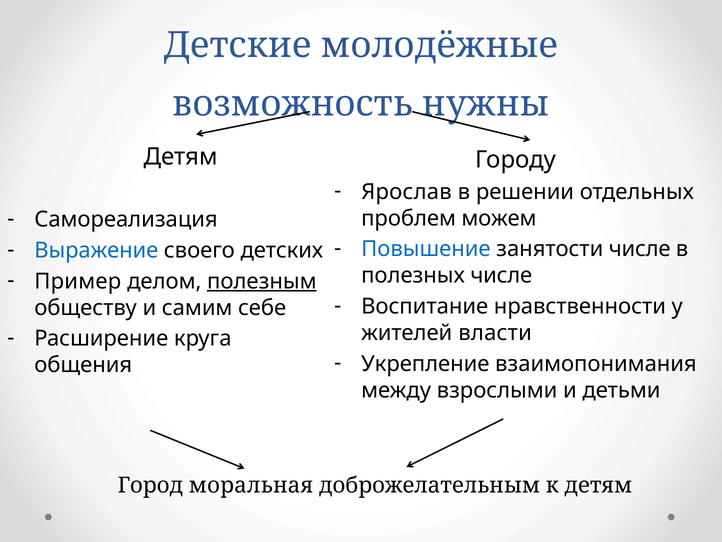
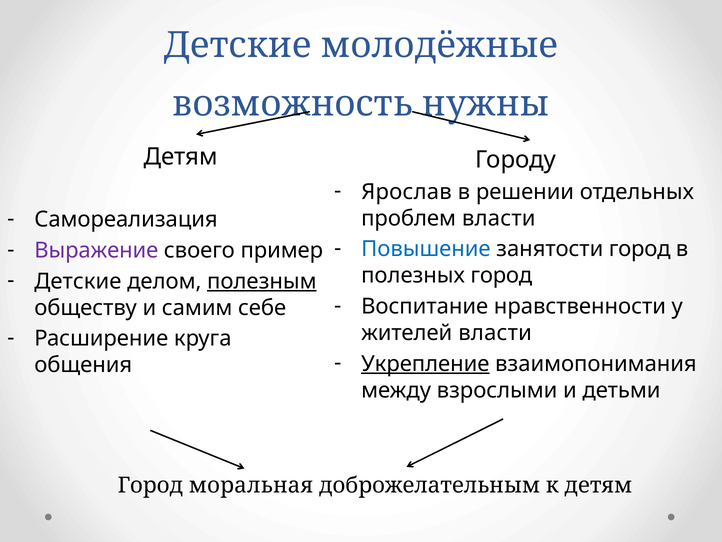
проблем можем: можем -> власти (499, 218)
занятости числе: числе -> город (640, 249)
Выражение colour: blue -> purple (96, 250)
детских: детских -> пример (282, 250)
полезных числе: числе -> город (501, 275)
Пример: Пример -> Детские (78, 281)
Укрепление underline: none -> present (425, 363)
